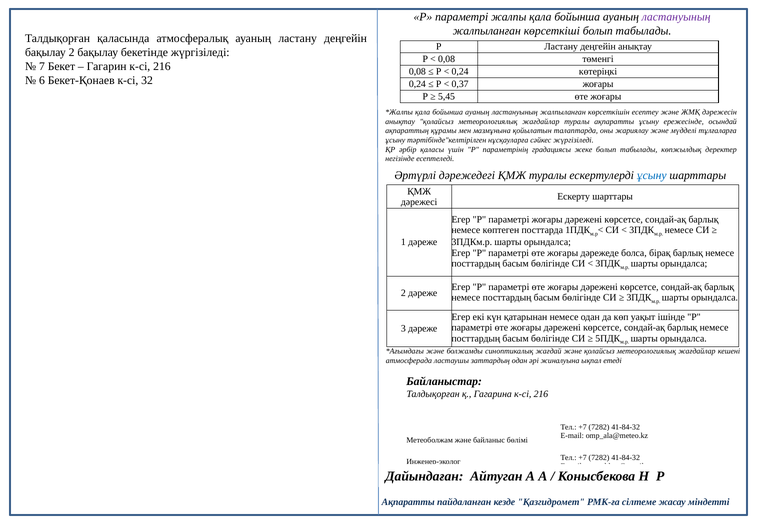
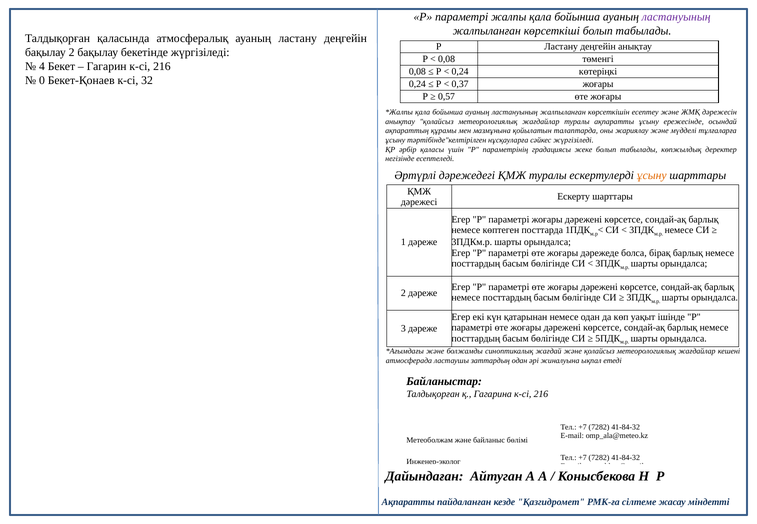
7: 7 -> 4 (42, 66)
6: 6 -> 0 (42, 80)
5,45: 5,45 -> 0,57 (447, 97)
ұсыну colour: blue -> orange (652, 175)
